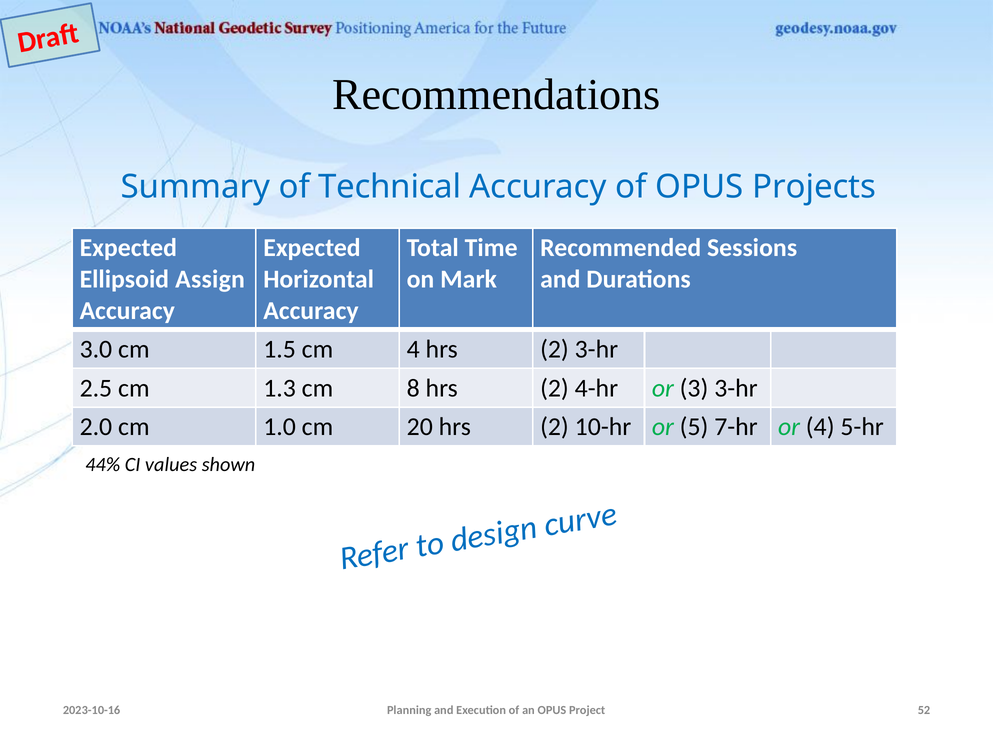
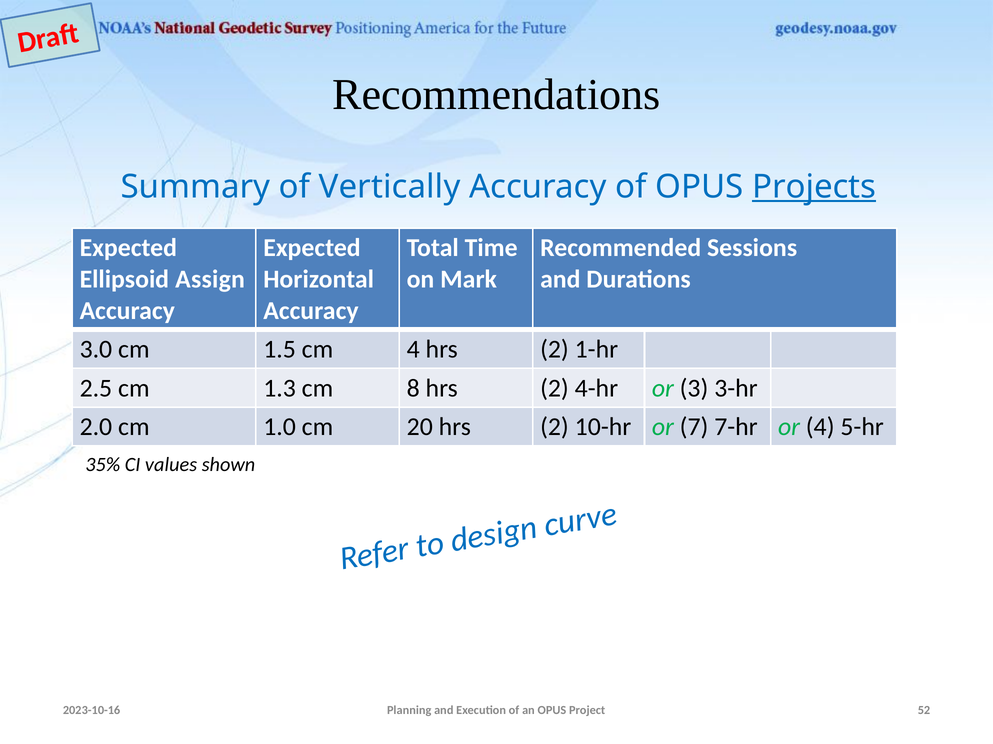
Technical: Technical -> Vertically (390, 187)
Projects underline: none -> present (814, 187)
2 3-hr: 3-hr -> 1-hr (596, 350)
5: 5 -> 7 (694, 427)
44%: 44% -> 35% (103, 465)
